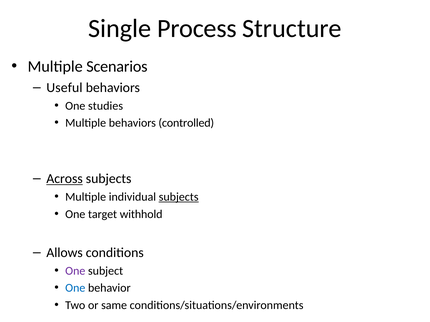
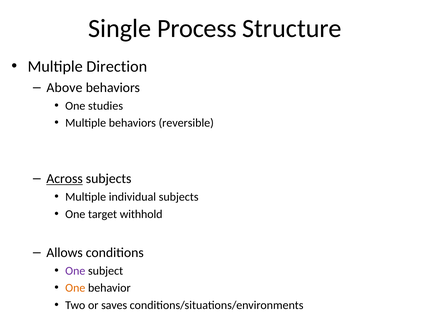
Scenarios: Scenarios -> Direction (117, 67)
Useful: Useful -> Above (64, 88)
controlled: controlled -> reversible (186, 123)
subjects underline: present -> none (179, 197)
One colour: blue -> orange (75, 288)
same: same -> saves (114, 306)
